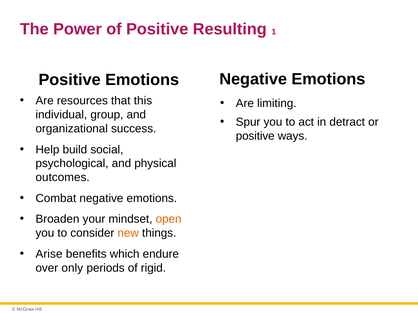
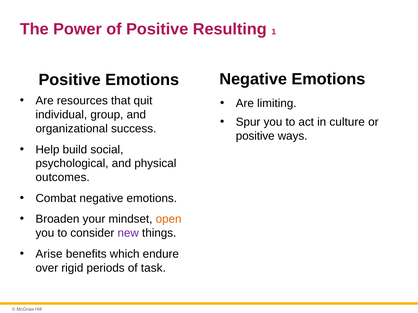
this: this -> quit (143, 101)
detract: detract -> culture (347, 122)
new colour: orange -> purple (128, 233)
only: only -> rigid (72, 268)
rigid: rigid -> task (153, 268)
